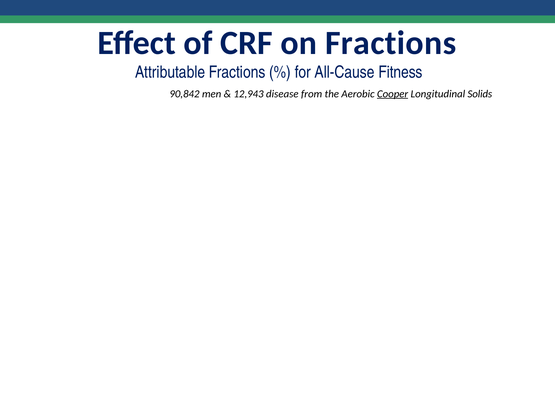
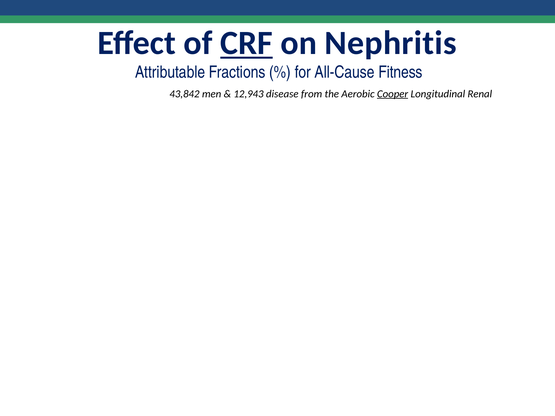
CRF underline: none -> present (246, 43)
on Fractions: Fractions -> Nephritis (391, 43)
90,842: 90,842 -> 43,842 (184, 94)
Solids: Solids -> Renal (480, 94)
